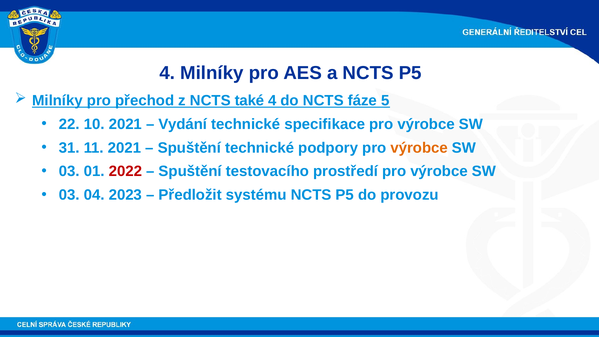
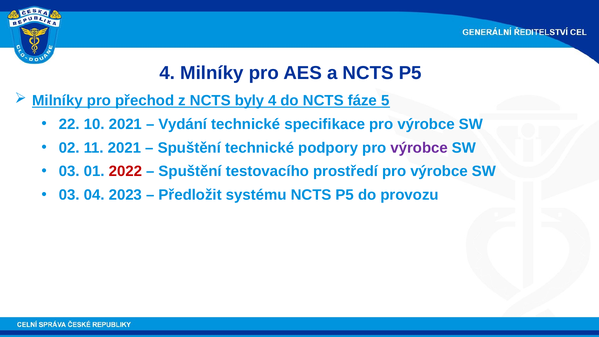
také: také -> byly (249, 101)
31: 31 -> 02 (69, 148)
výrobce colour: orange -> purple (419, 148)
